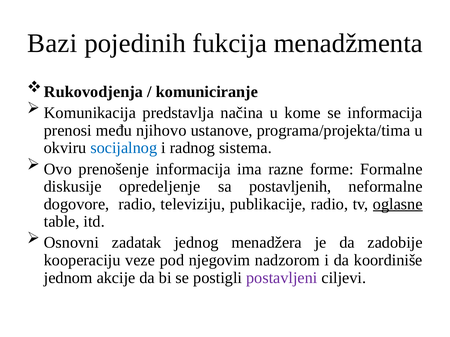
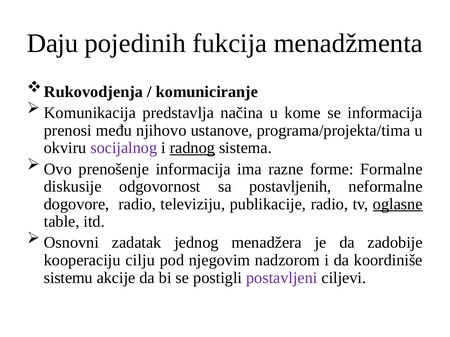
Bazi: Bazi -> Daju (53, 44)
socijalnog colour: blue -> purple (124, 148)
radnog underline: none -> present (192, 148)
opredeljenje: opredeljenje -> odgovornost (160, 187)
veze: veze -> cilju (140, 261)
jednom: jednom -> sistemu (68, 278)
